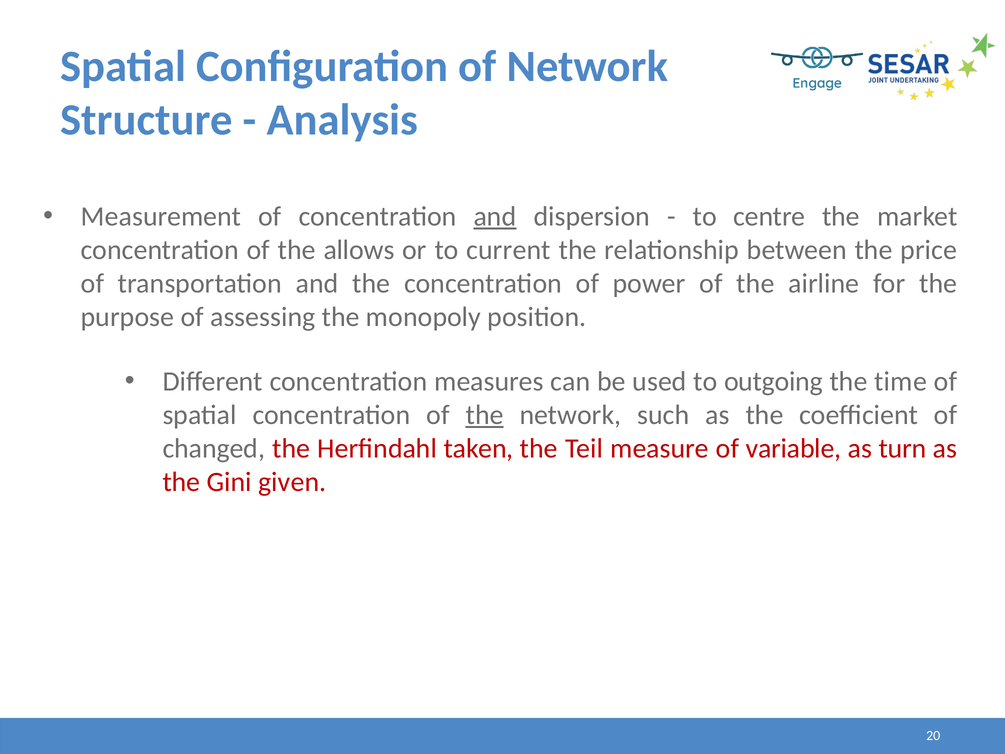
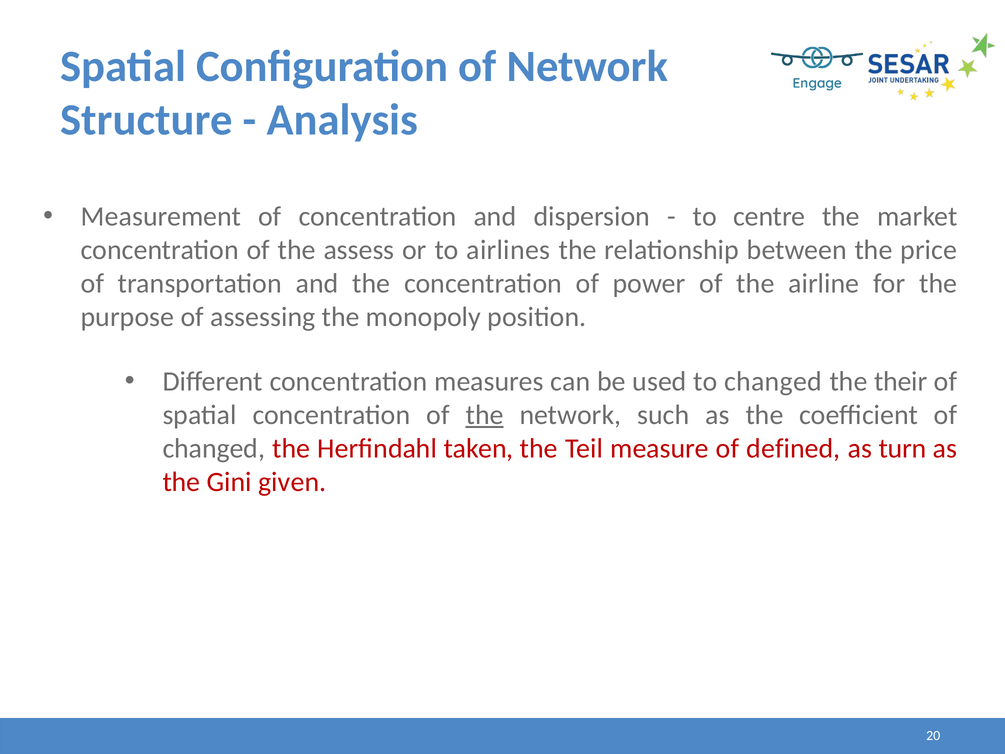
and underline: present -> none (495, 216)
allows: allows -> assess (359, 250)
current: current -> airlines (508, 250)
to outgoing: outgoing -> changed (773, 381)
time: time -> their (901, 381)
variable: variable -> defined (793, 448)
